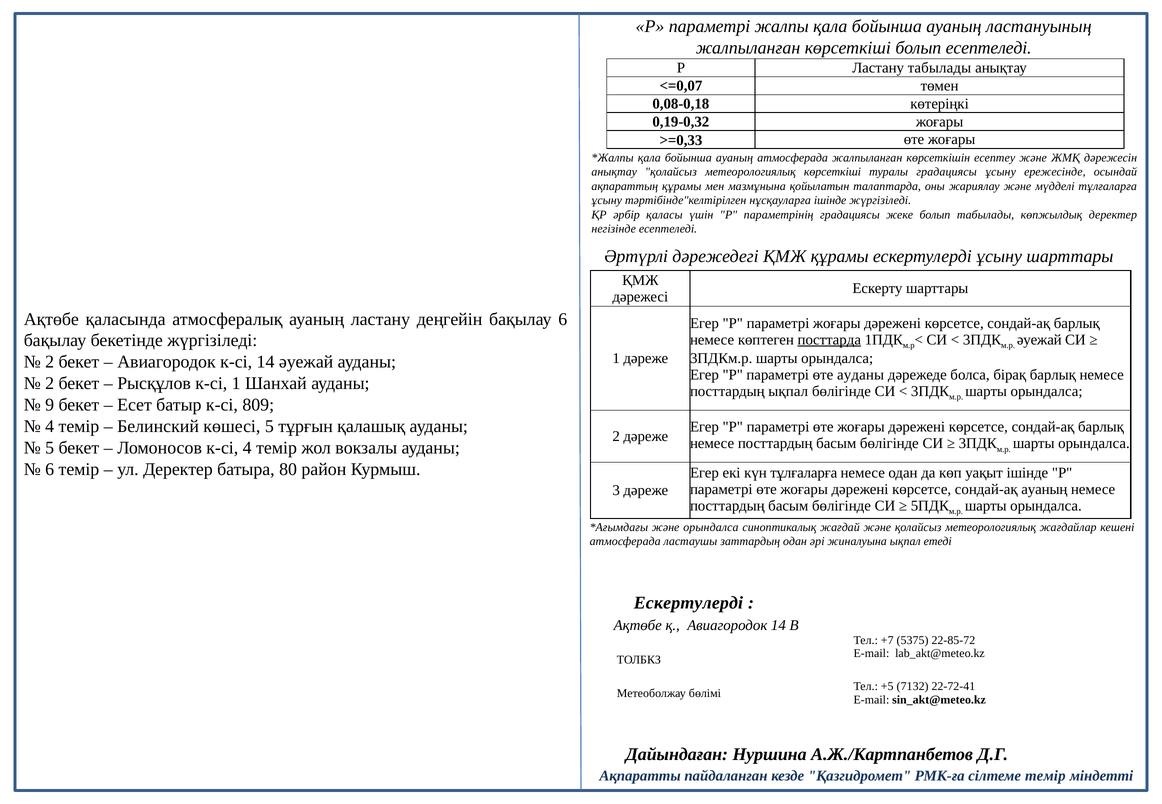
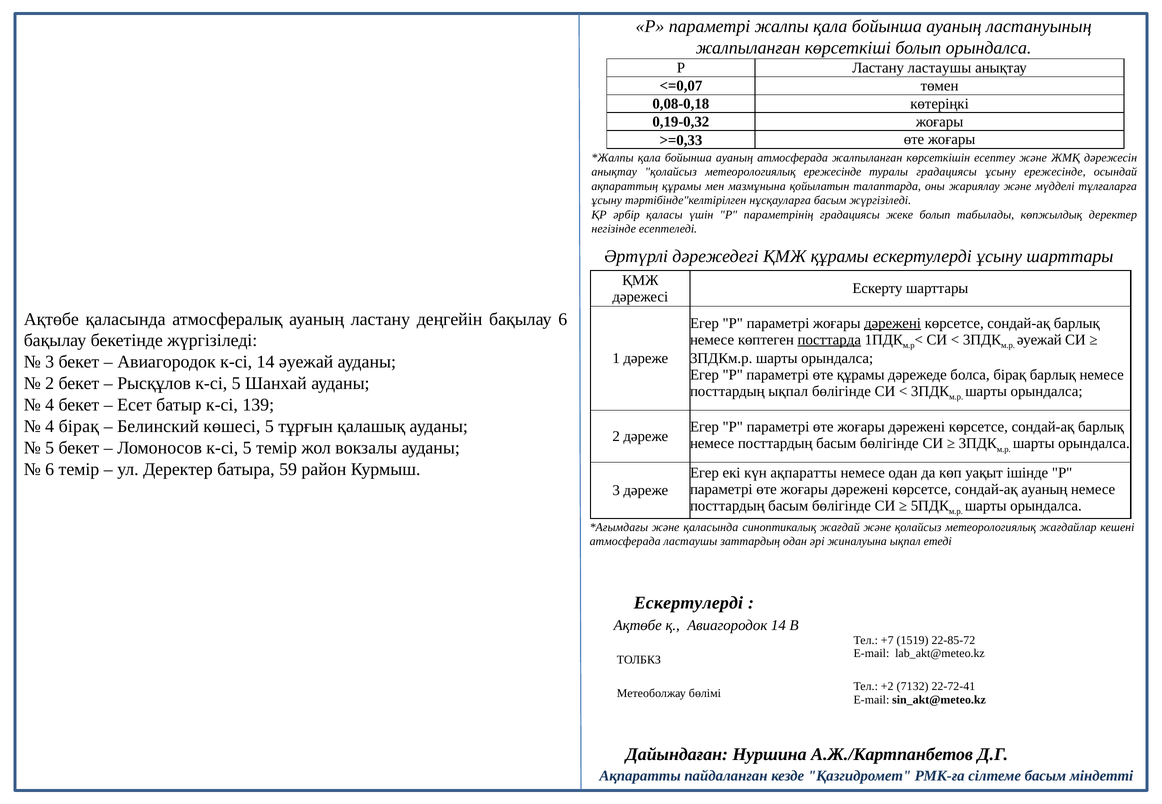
болып есептеледі: есептеледі -> орындалса (989, 48)
Ластану табылады: табылады -> ластаушы (939, 68)
метеорологиялық көрсеткіші: көрсеткіші -> ережесінде (833, 172)
нұсқауларға ішінде: ішінде -> басым (830, 200)
дәрежені underline: none -> present (893, 323)
2: 2 -> 3 (50, 362)
өте ауданы: ауданы -> құрамы (861, 375)
Рысқұлов к-сі 1: 1 -> 5 (236, 384)
9: 9 -> 4 (50, 405)
809: 809 -> 139 (258, 405)
темір: темір -> бірақ (79, 427)
Ломоносов к-сі 4: 4 -> 5 (247, 448)
80: 80 -> 59 (288, 469)
күн тұлғаларға: тұлғаларға -> ақпаратты (804, 473)
және орындалса: орындалса -> қаласында (711, 528)
5375: 5375 -> 1519 (913, 640)
+5: +5 -> +2 (887, 687)
сілтеме темір: темір -> басым (1045, 776)
